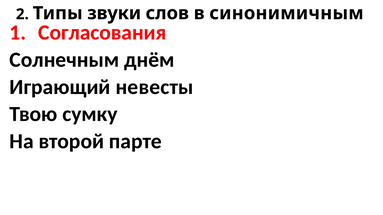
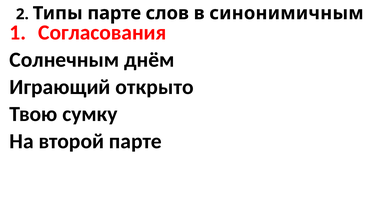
Типы звуки: звуки -> парте (114, 13)
невесты: невесты -> открыто (155, 87)
